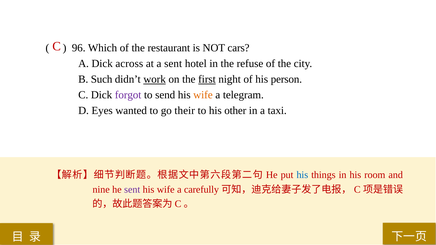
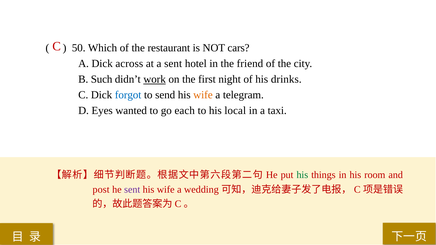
96: 96 -> 50 (79, 48)
refuse: refuse -> friend (250, 64)
first underline: present -> none (207, 79)
person: person -> drinks (286, 79)
forgot colour: purple -> blue (128, 95)
their: their -> each (185, 111)
other: other -> local (235, 111)
his colour: blue -> green (302, 175)
nine: nine -> post (101, 190)
carefully: carefully -> wedding (201, 190)
